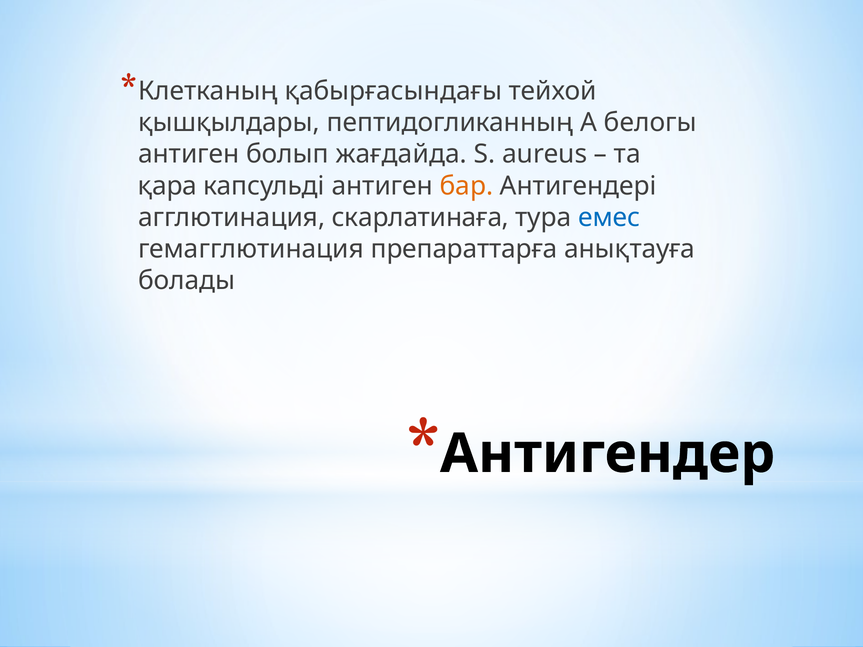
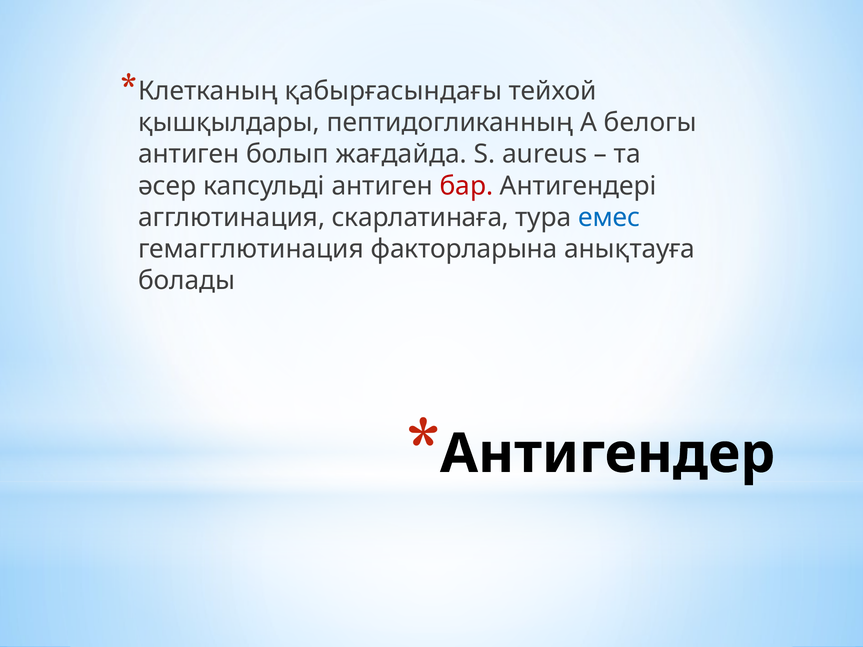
қара: қара -> әсер (167, 186)
бар colour: orange -> red (466, 186)
препараттарға: препараттарға -> факторларына (464, 249)
